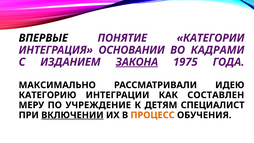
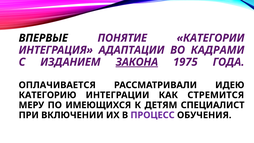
ОСНОВАНИИ: ОСНОВАНИИ -> АДАПТАЦИИ (132, 50)
МАКСИМАЛЬНО: МАКСИМАЛЬНО -> ОПЛАЧИВАЕТСЯ (57, 85)
СОСТАВЛЕН: СОСТАВЛЕН -> СТРЕМИТСЯ (216, 95)
УЧРЕЖДЕНИЕ: УЧРЕЖДЕНИЕ -> ИМЕЮЩИХСЯ (98, 105)
ВКЛЮЧЕНИИ underline: present -> none (72, 115)
ПРОЦЕСС colour: orange -> purple (153, 115)
